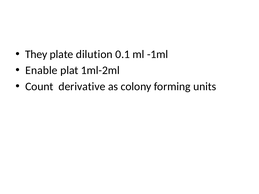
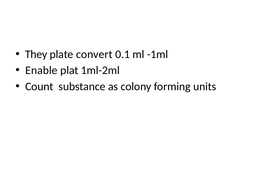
dilution: dilution -> convert (94, 54)
derivative: derivative -> substance (82, 87)
